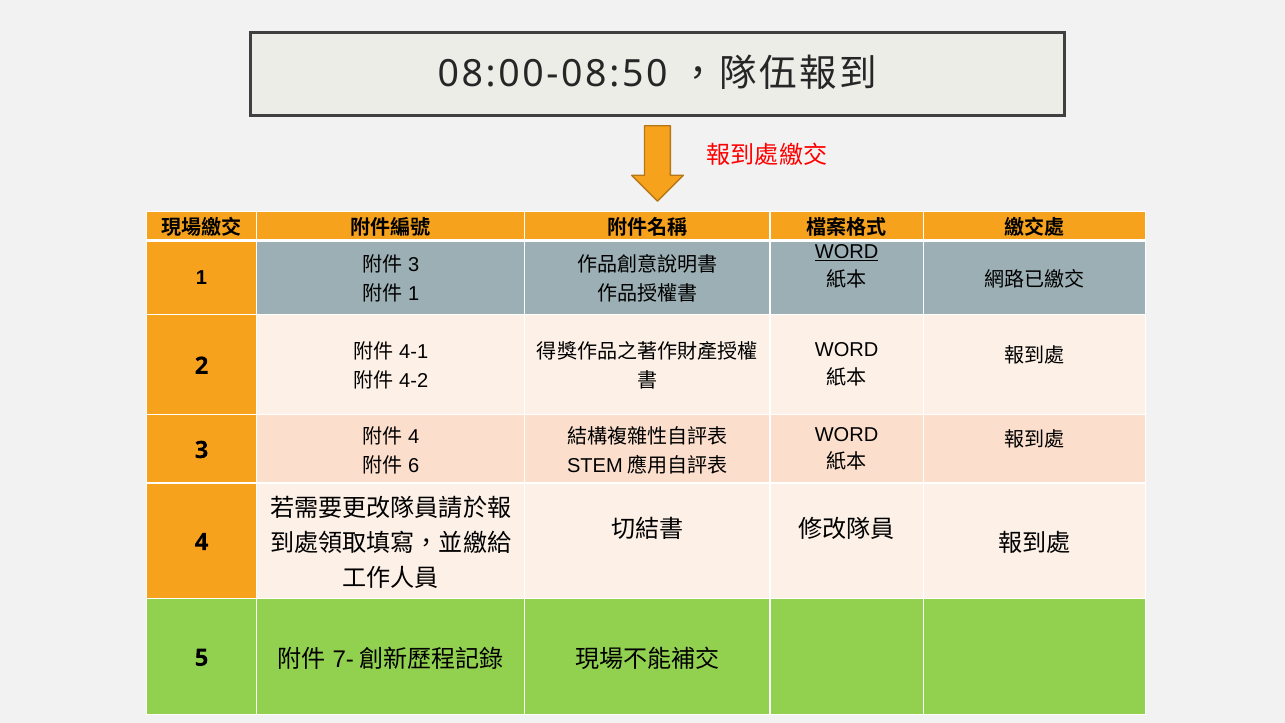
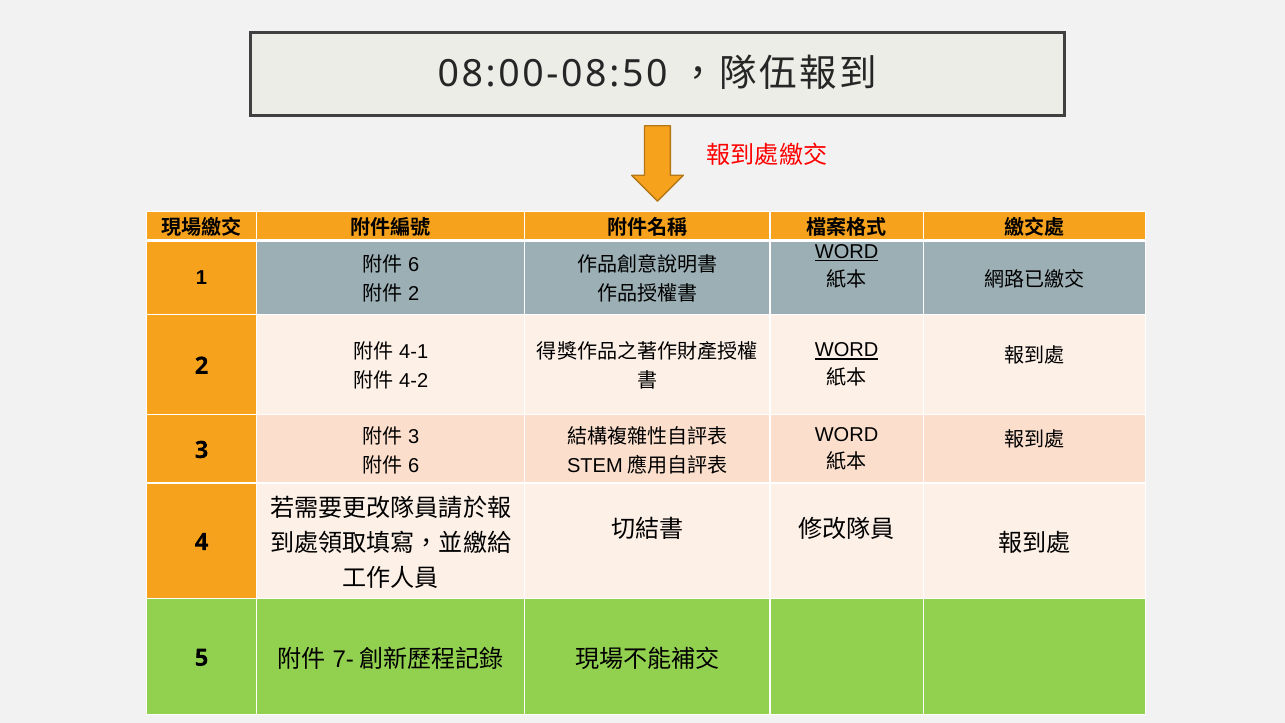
3: 3 -> 6 (414, 265)
1: 1 -> 2 (414, 294)
WORD underline: none -> present (847, 350)
4: 4 -> 3 (414, 436)
